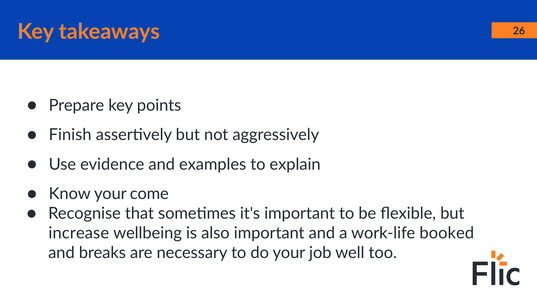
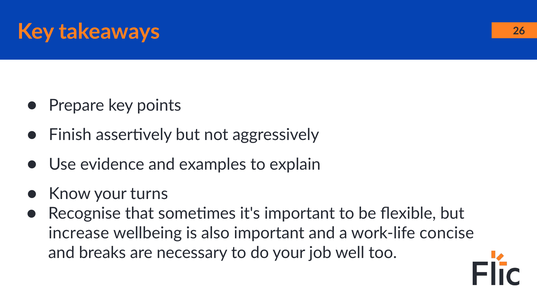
come: come -> turns (149, 194)
booked: booked -> concise (447, 233)
